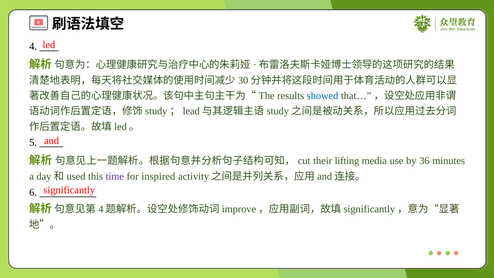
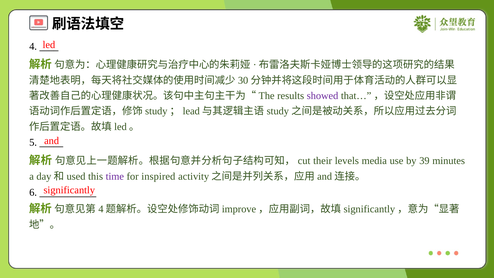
showed colour: blue -> purple (323, 96)
lifting: lifting -> levels (347, 161)
36: 36 -> 39 (424, 161)
